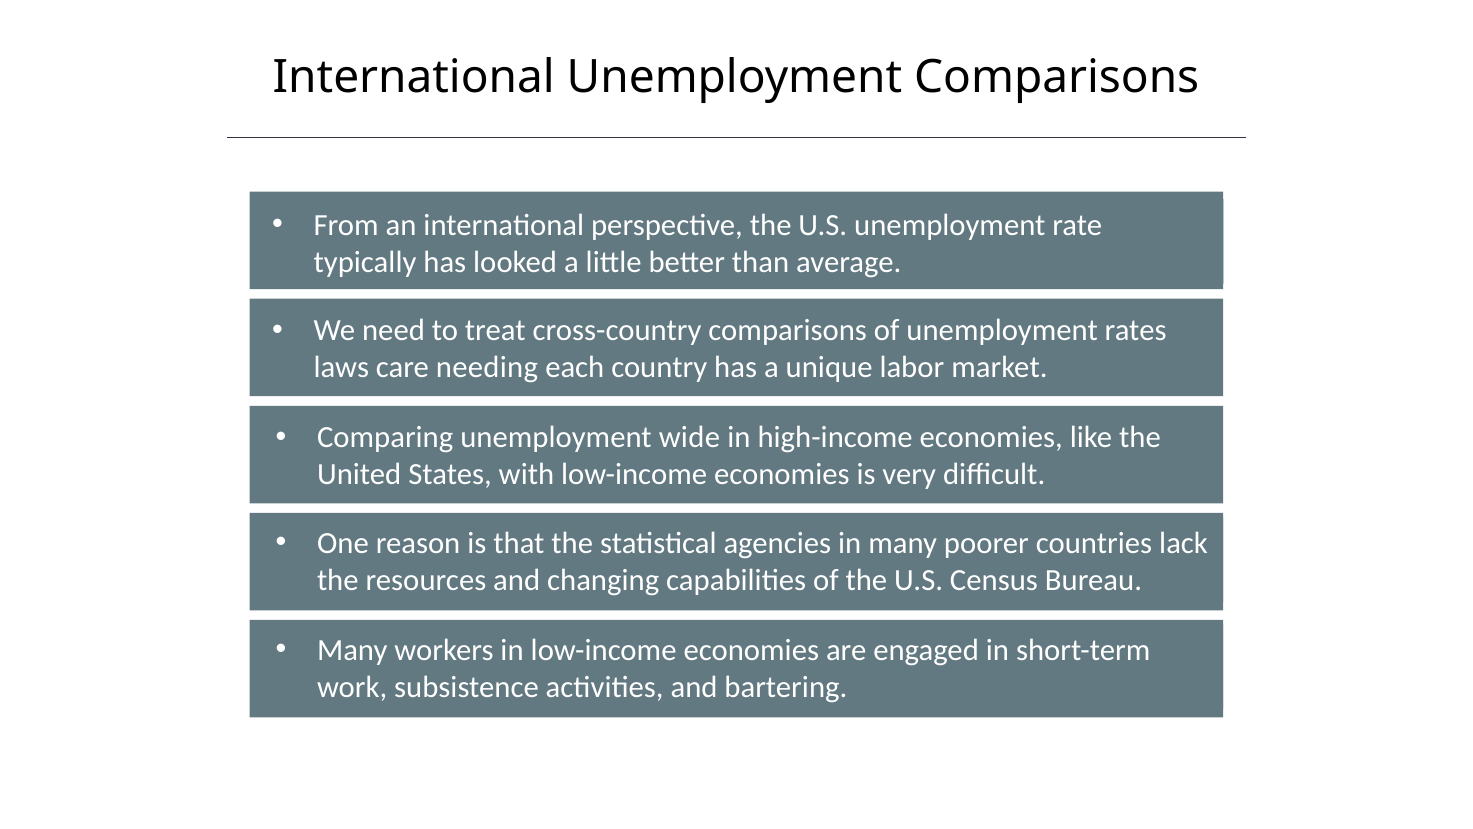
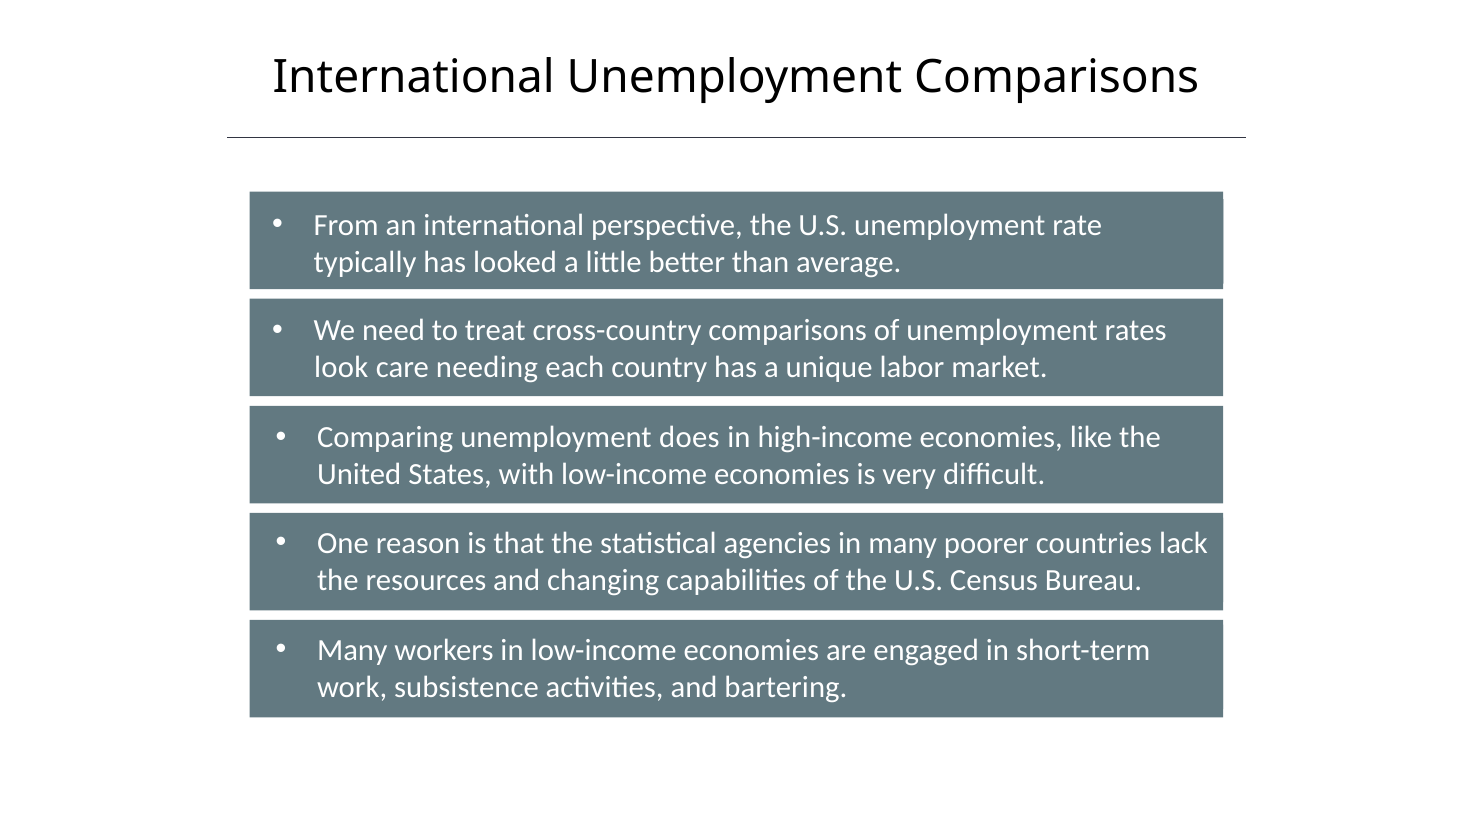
laws: laws -> look (341, 367)
wide: wide -> does (689, 438)
